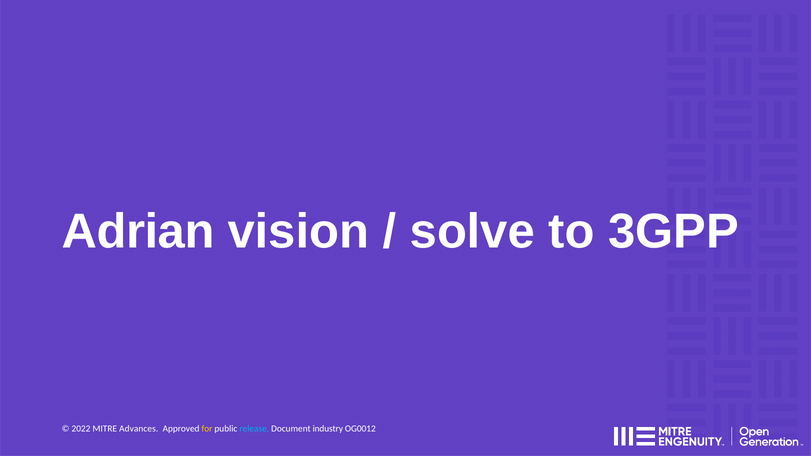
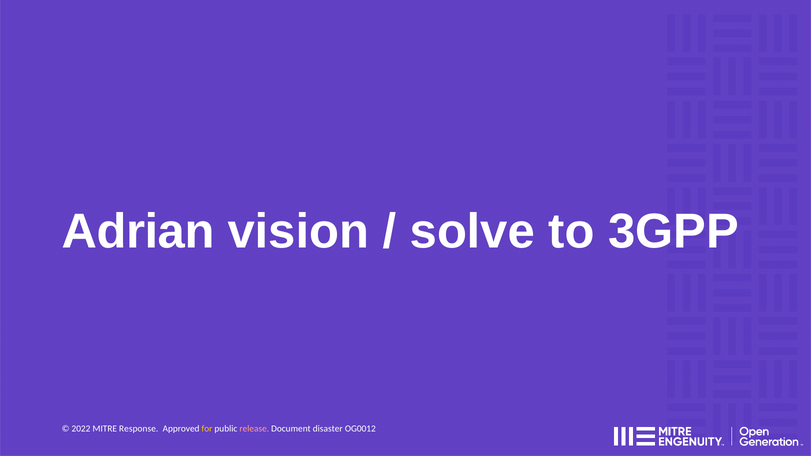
Advances: Advances -> Response (139, 429)
release colour: light blue -> pink (254, 429)
industry: industry -> disaster (328, 429)
